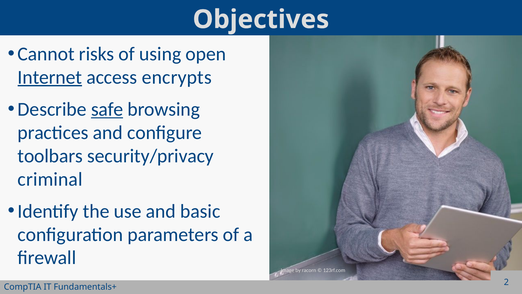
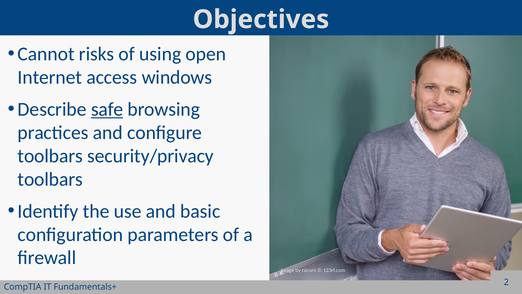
Internet underline: present -> none (50, 77)
encrypts: encrypts -> windows (177, 77)
criminal: criminal -> toolbars (50, 179)
